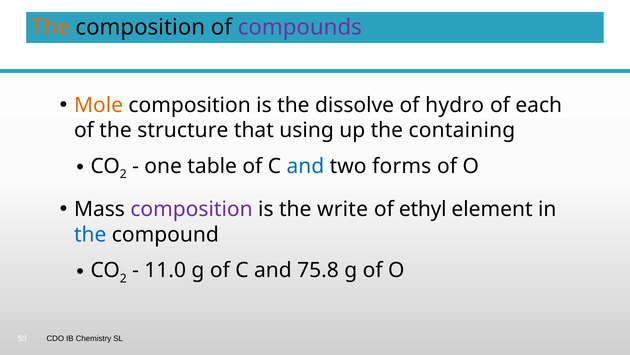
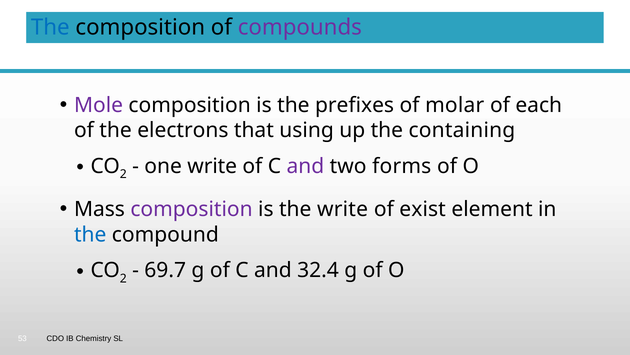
The colour: orange -> blue (50, 27)
Mole colour: orange -> purple (99, 105)
dissolve: dissolve -> prefixes (355, 105)
hydro: hydro -> molar (455, 105)
structure: structure -> electrons (183, 130)
one table: table -> write (212, 166)
and colour: blue -> purple (305, 166)
ethyl: ethyl -> exist (423, 209)
11.0: 11.0 -> 69.7 (165, 270)
75.8: 75.8 -> 32.4 (318, 270)
